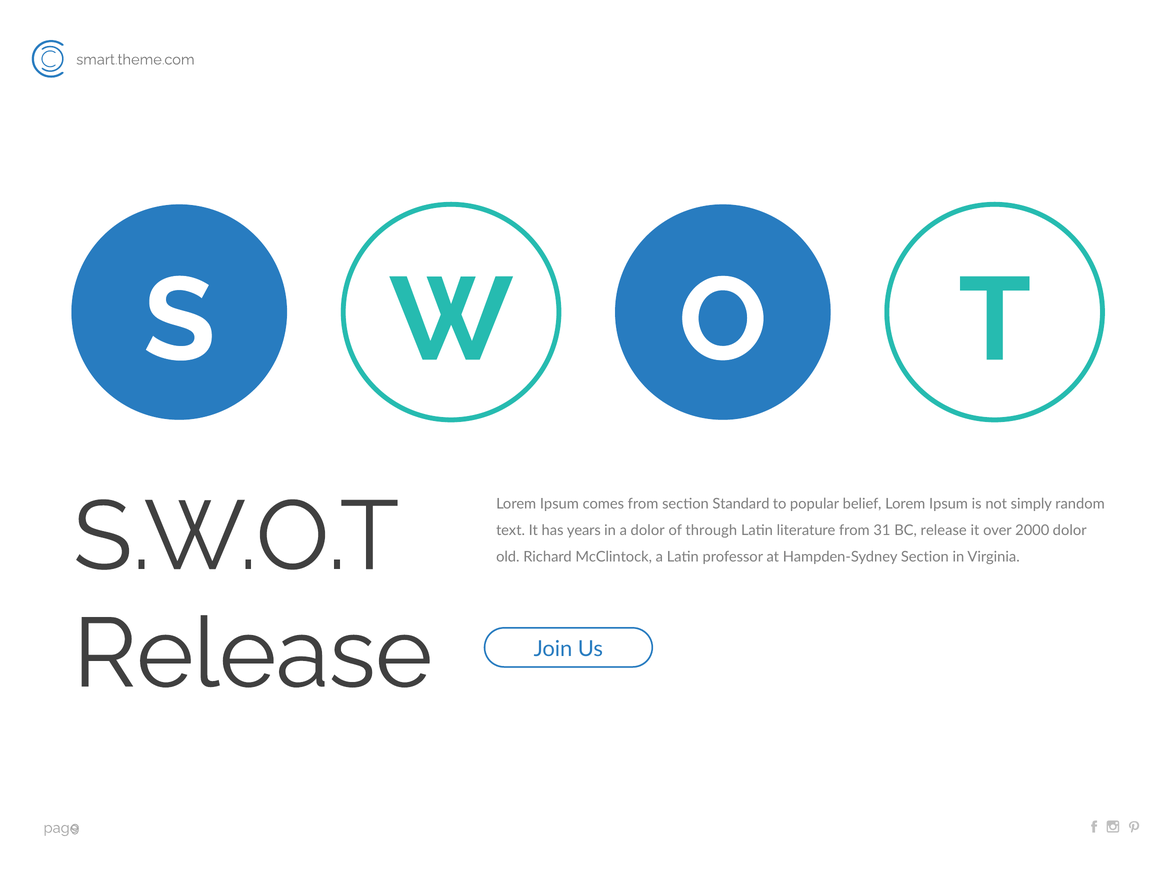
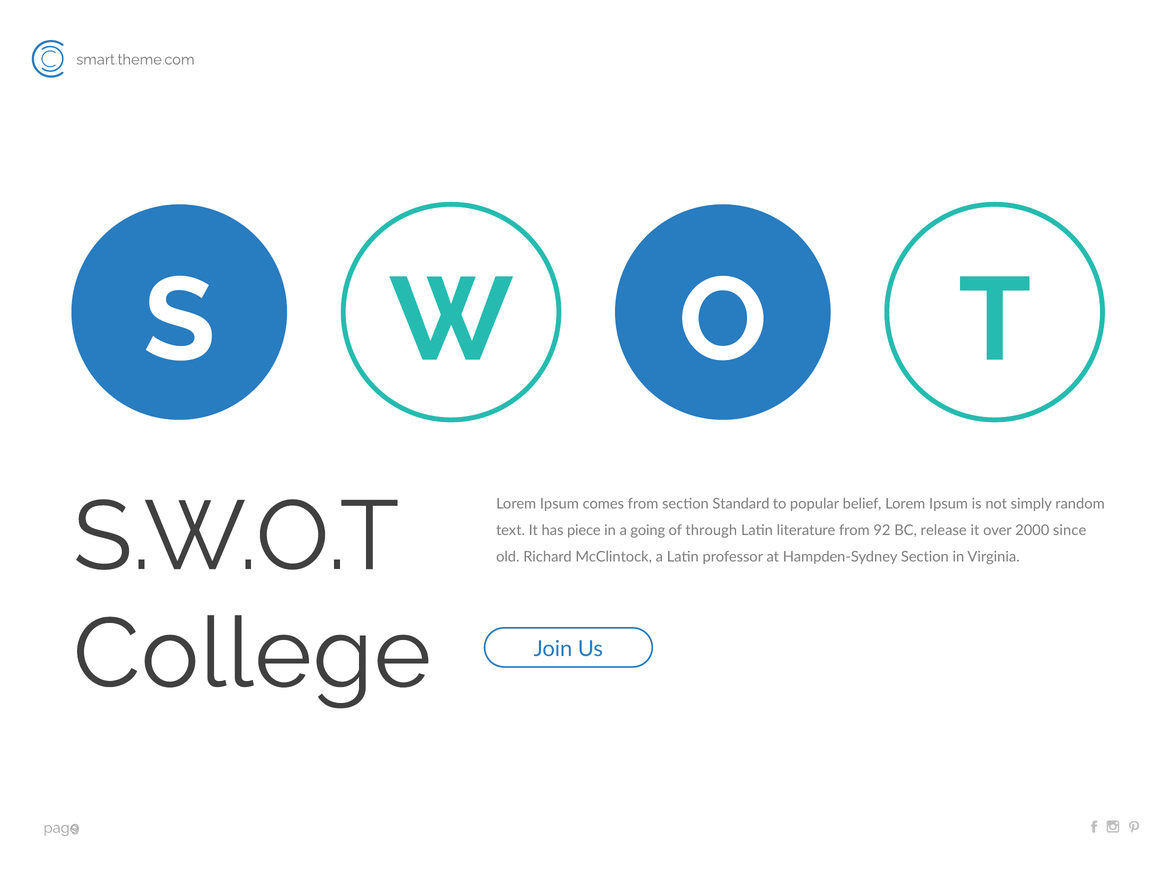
years: years -> piece (584, 531)
a dolor: dolor -> going (648, 531)
31: 31 -> 92 (882, 531)
2000 dolor: dolor -> since (1070, 531)
Release: Release -> College (252, 655)
